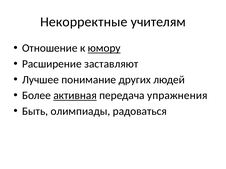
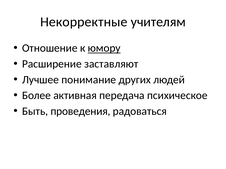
активная underline: present -> none (75, 96)
упражнения: упражнения -> психическое (177, 96)
олимпиады: олимпиады -> проведения (80, 112)
